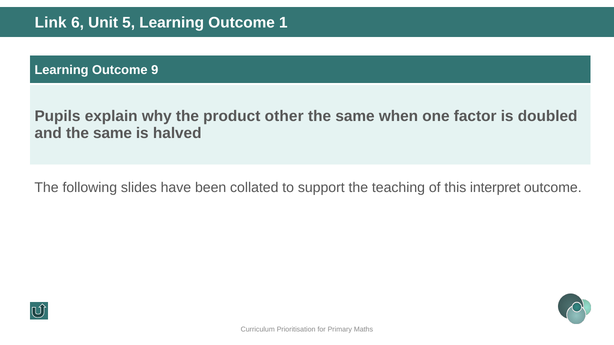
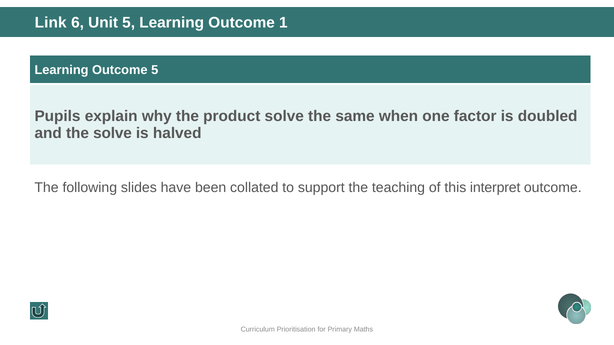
Outcome 9: 9 -> 5 (155, 70)
product other: other -> solve (284, 116)
and the same: same -> solve (113, 133)
